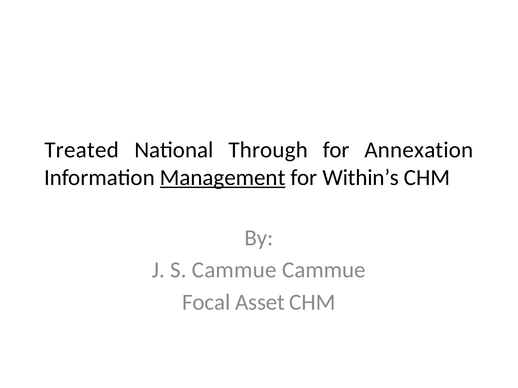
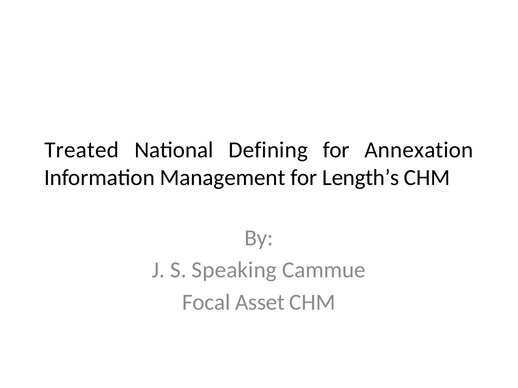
Through: Through -> Defining (268, 150)
Management underline: present -> none (223, 178)
Within’s: Within’s -> Length’s (361, 178)
S Cammue: Cammue -> Speaking (234, 270)
